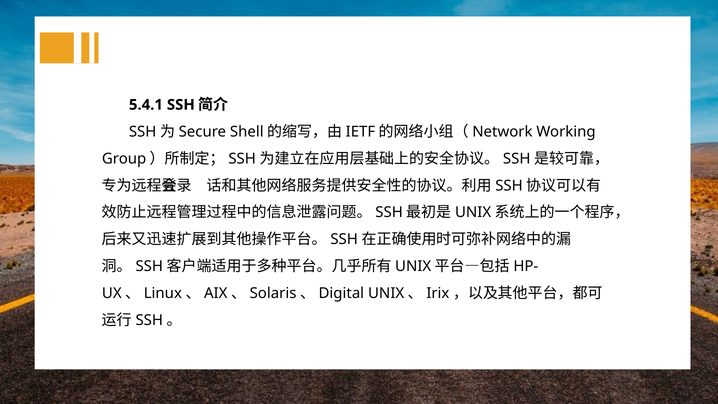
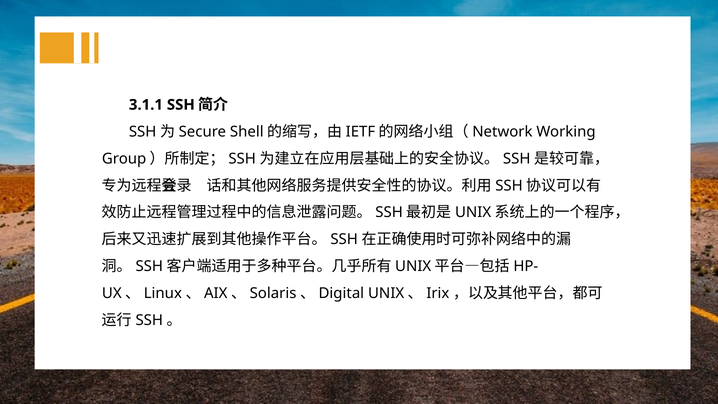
5.4.1: 5.4.1 -> 3.1.1 (146, 105)
